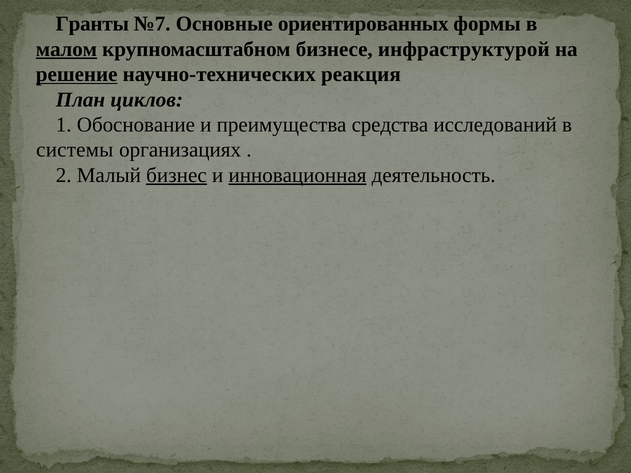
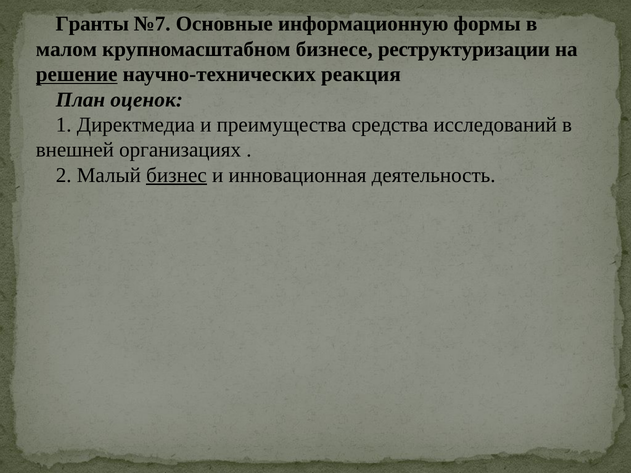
ориентированных: ориентированных -> информационную (363, 24)
малом underline: present -> none (66, 49)
инфраструктурой: инфраструктурой -> реструктуризации (464, 49)
циклов: циклов -> оценок (147, 100)
Обоснование: Обоснование -> Директмедиа (136, 125)
системы: системы -> внешней (75, 150)
инновационная underline: present -> none (297, 175)
